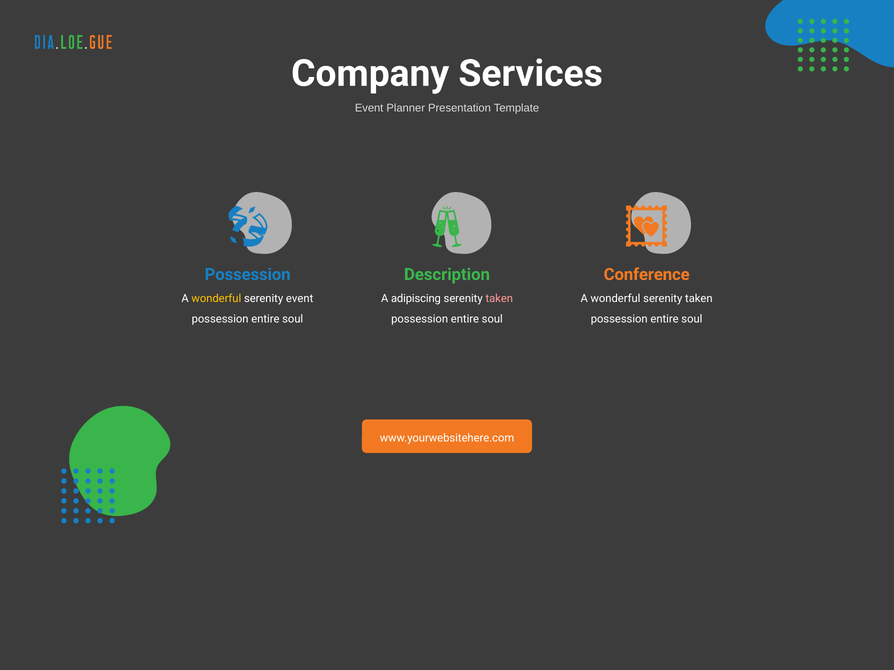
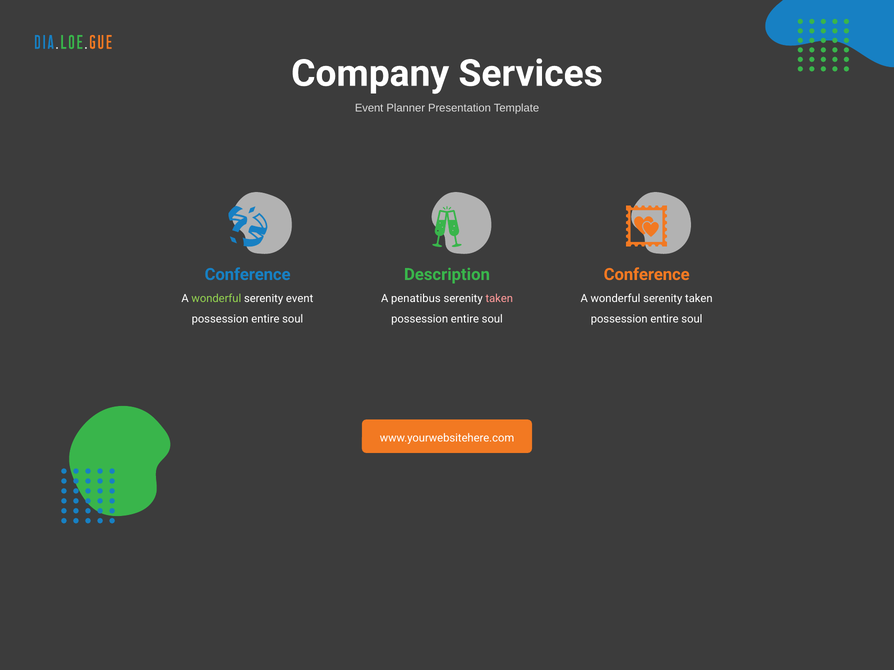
Possession: Possession -> Conference (248, 275)
wonderful colour: yellow -> light green (216, 299)
adipiscing: adipiscing -> penatibus (416, 299)
